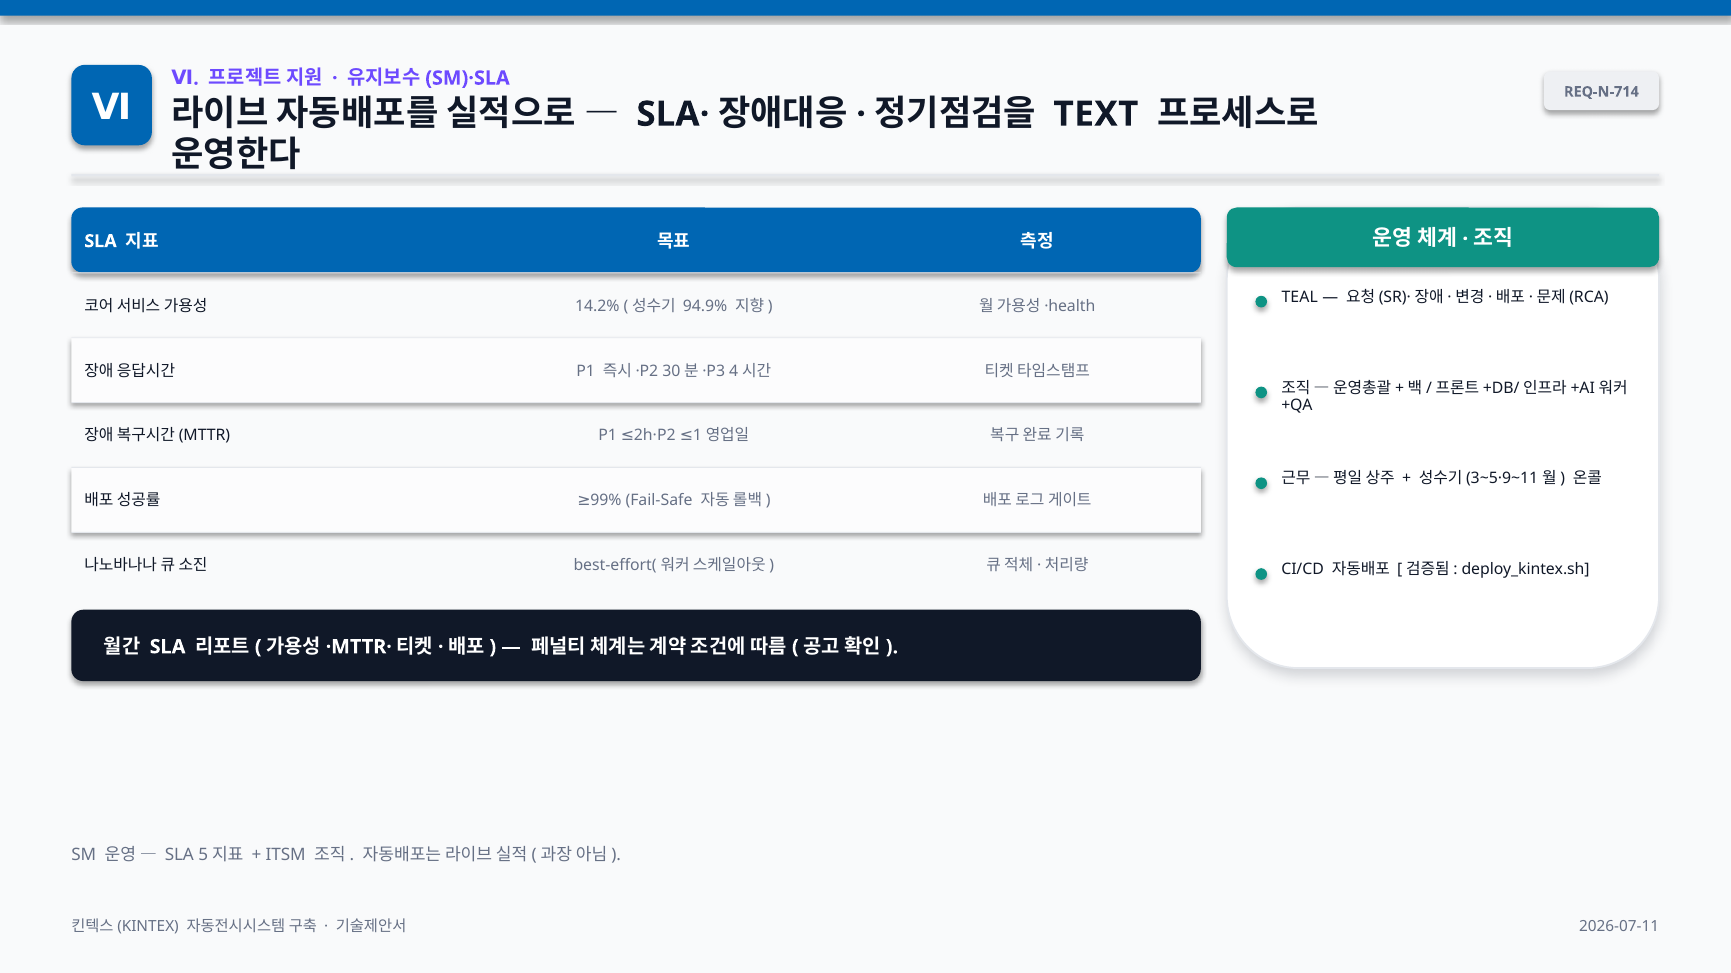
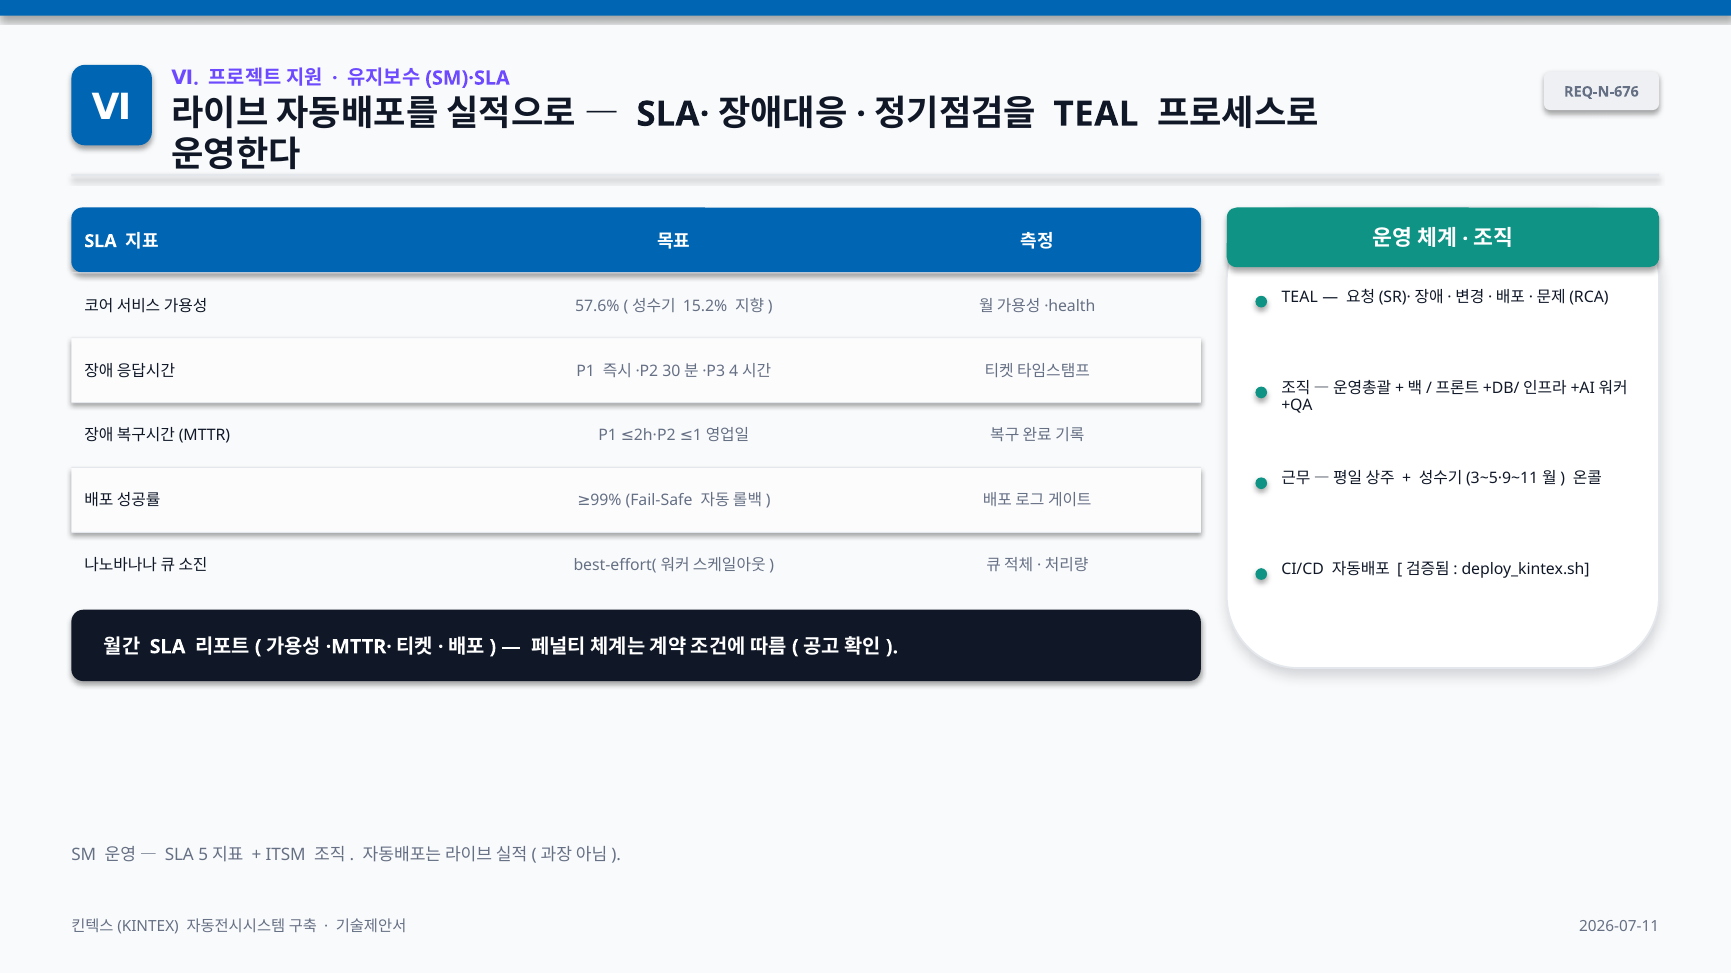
REQ-N-714: REQ-N-714 -> REQ-N-676 (1601, 92)
TEXT: TEXT -> TEAL (1096, 114)
14.2%: 14.2% -> 57.6% (597, 306)
94.9%: 94.9% -> 15.2% (705, 306)
